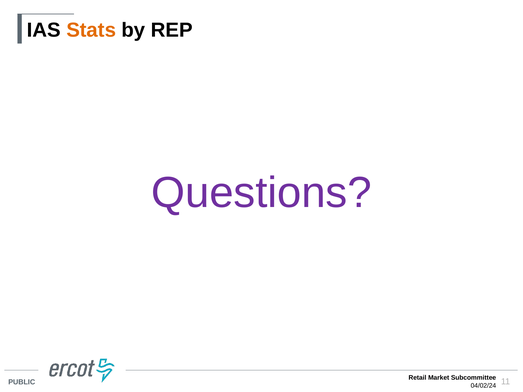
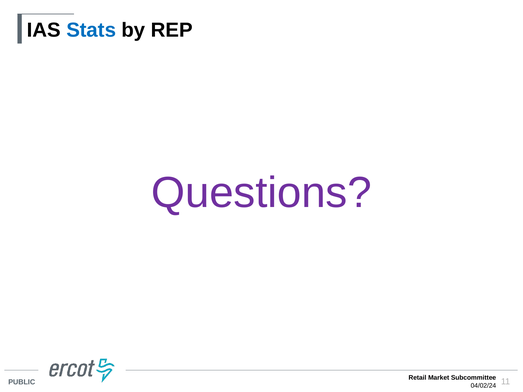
Stats colour: orange -> blue (91, 30)
